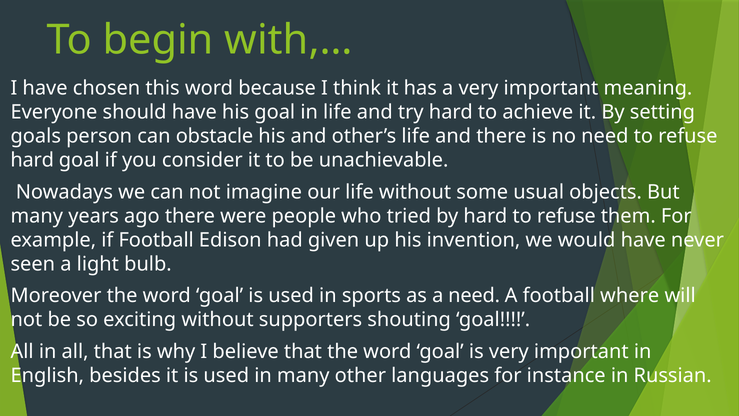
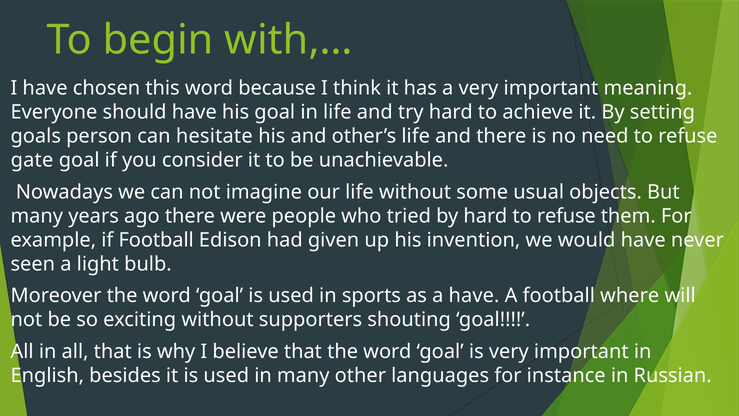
obstacle: obstacle -> hesitate (214, 136)
hard: hard -> gate (32, 160)
a need: need -> have (474, 296)
